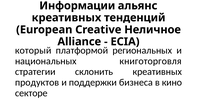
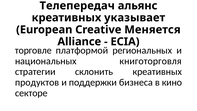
Информации: Информации -> Телепередач (77, 6)
тенденций: тенденций -> указывает (135, 18)
Неличное: Неличное -> Меняется (152, 30)
который: который -> торговле (33, 50)
